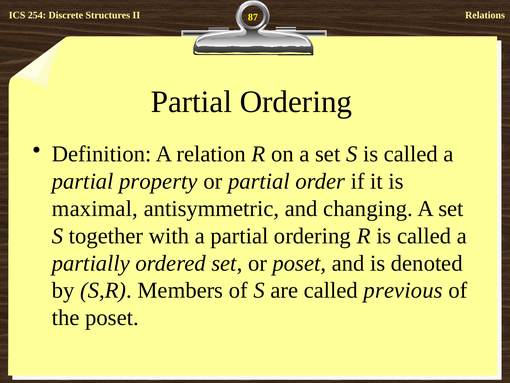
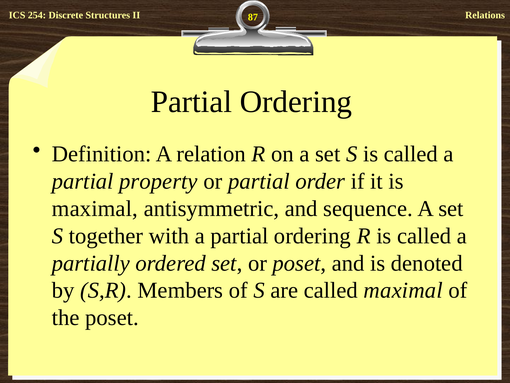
changing: changing -> sequence (368, 208)
called previous: previous -> maximal (403, 290)
